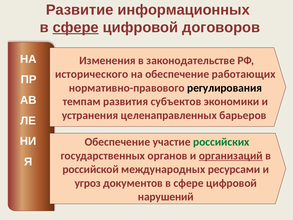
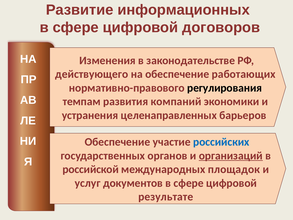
сфере underline: present -> none (76, 27)
исторического: исторического -> действующего (92, 74)
субъектов: субъектов -> компаний (176, 101)
российских colour: green -> blue (221, 142)
ресурсами: ресурсами -> площадок (234, 169)
угроз: угроз -> услуг (88, 183)
нарушений: нарушений -> результате (166, 197)
